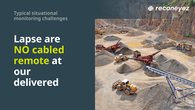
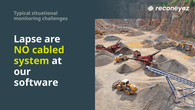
remote: remote -> system (31, 61)
delivered: delivered -> software (36, 82)
